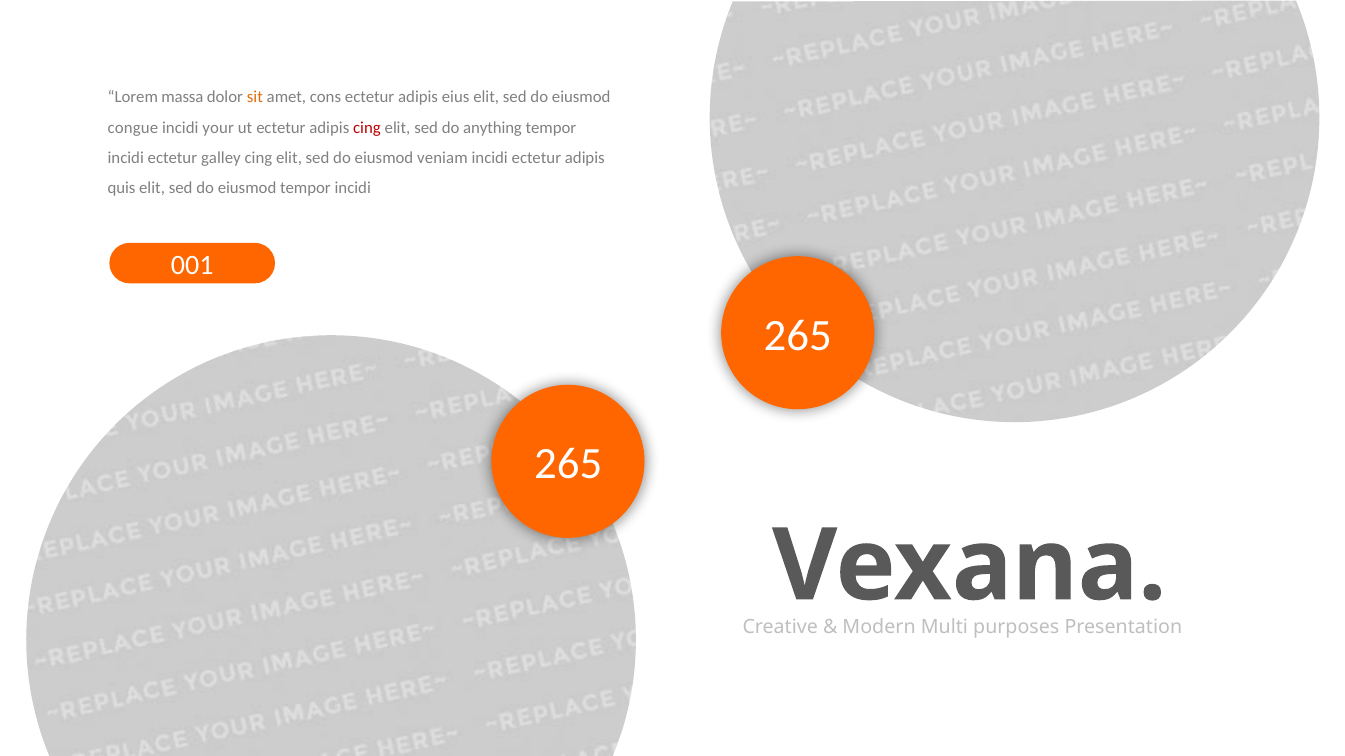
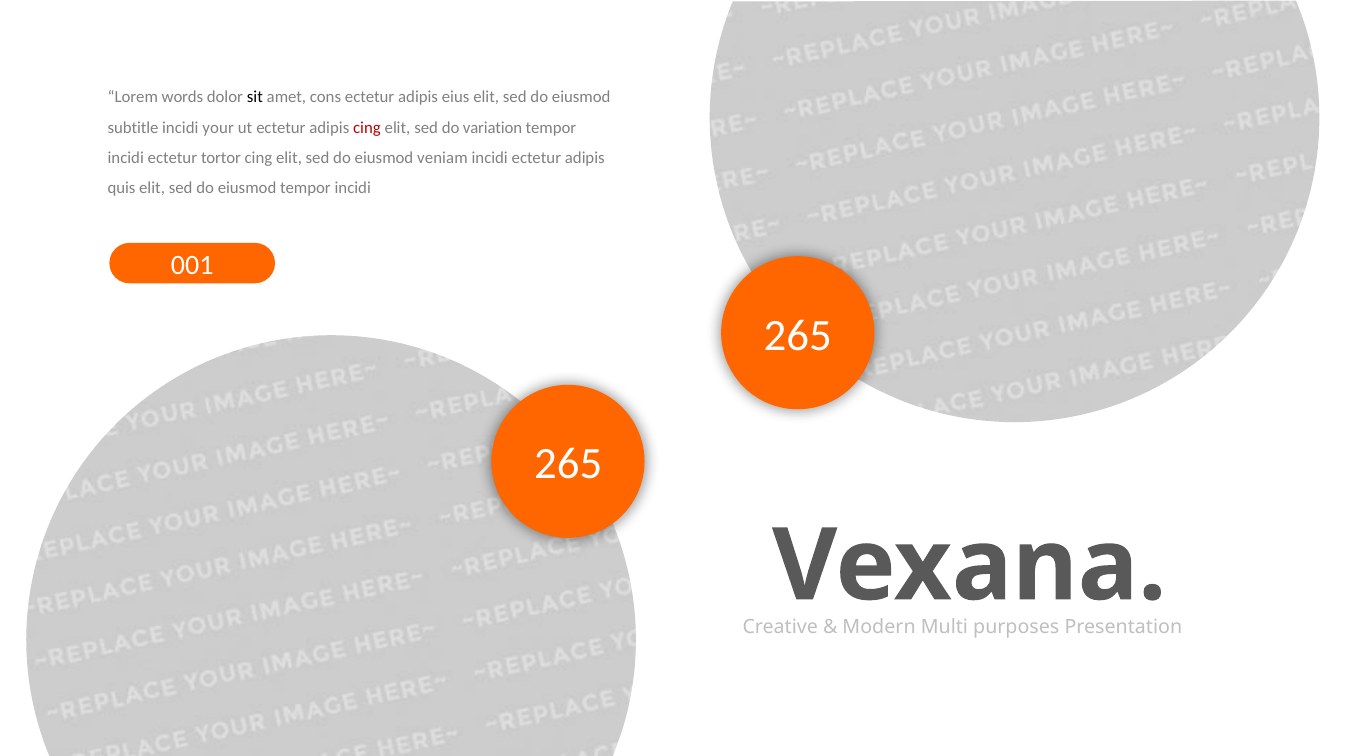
massa: massa -> words (182, 98)
sit colour: orange -> black (255, 98)
congue: congue -> subtitle (133, 128)
anything: anything -> variation (493, 128)
galley: galley -> tortor (221, 158)
